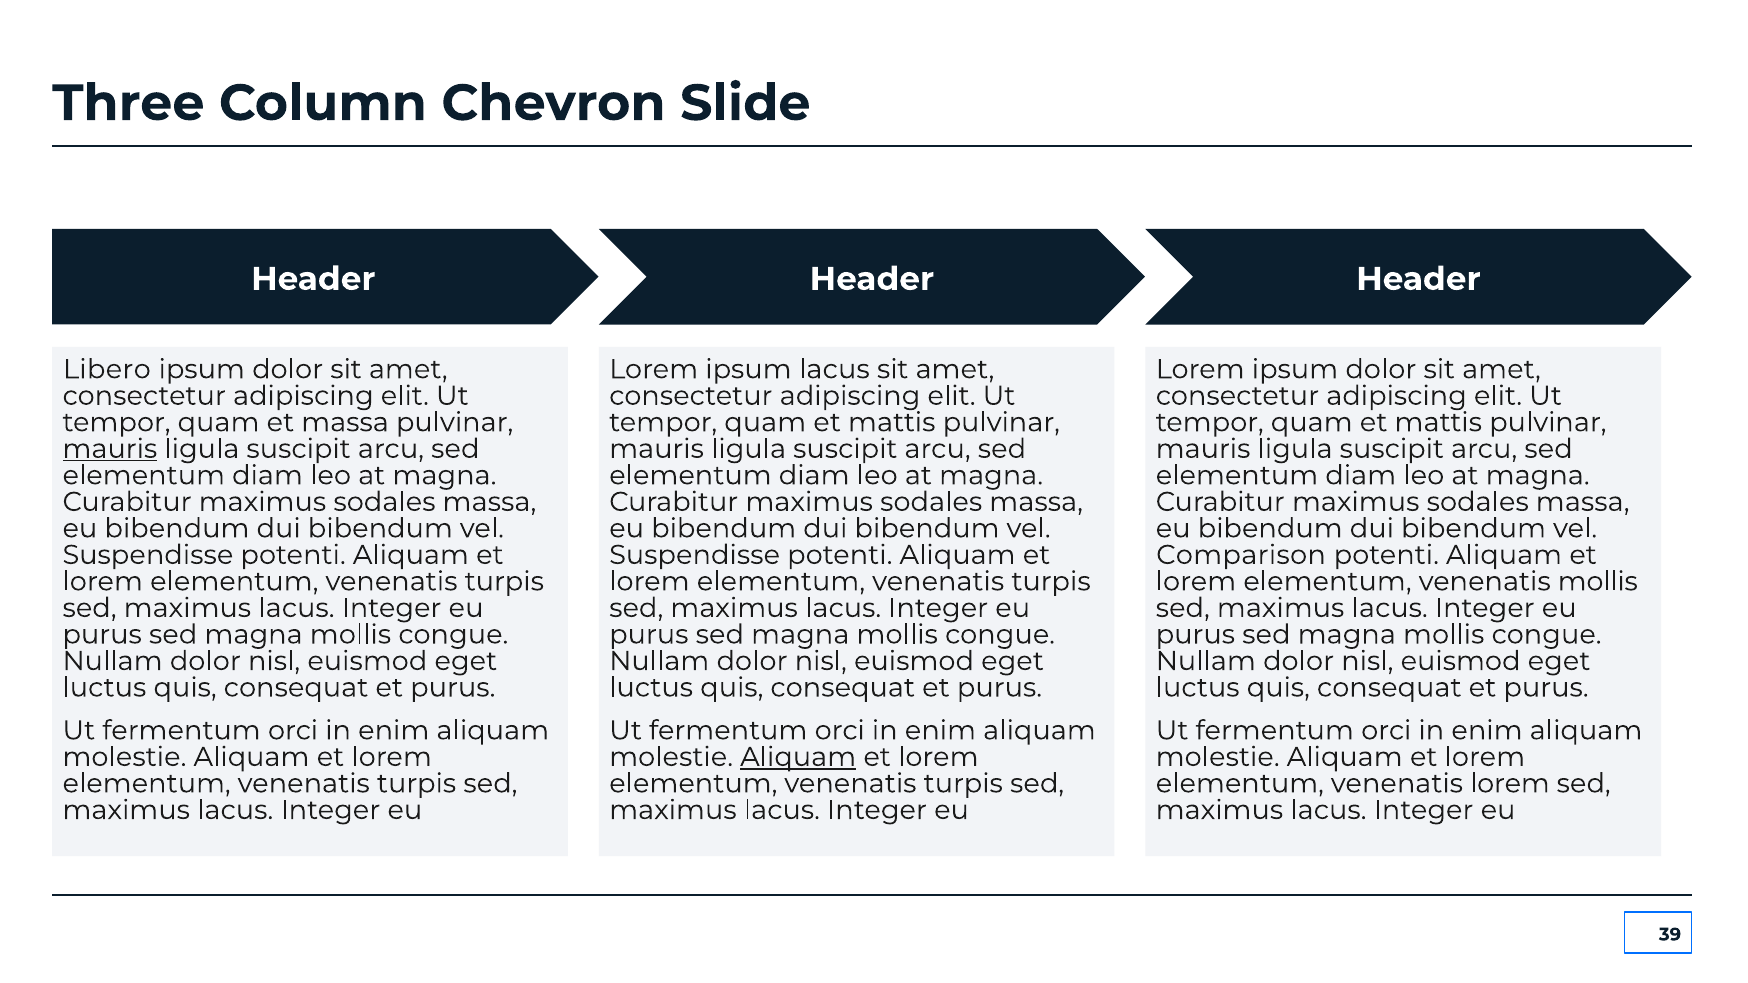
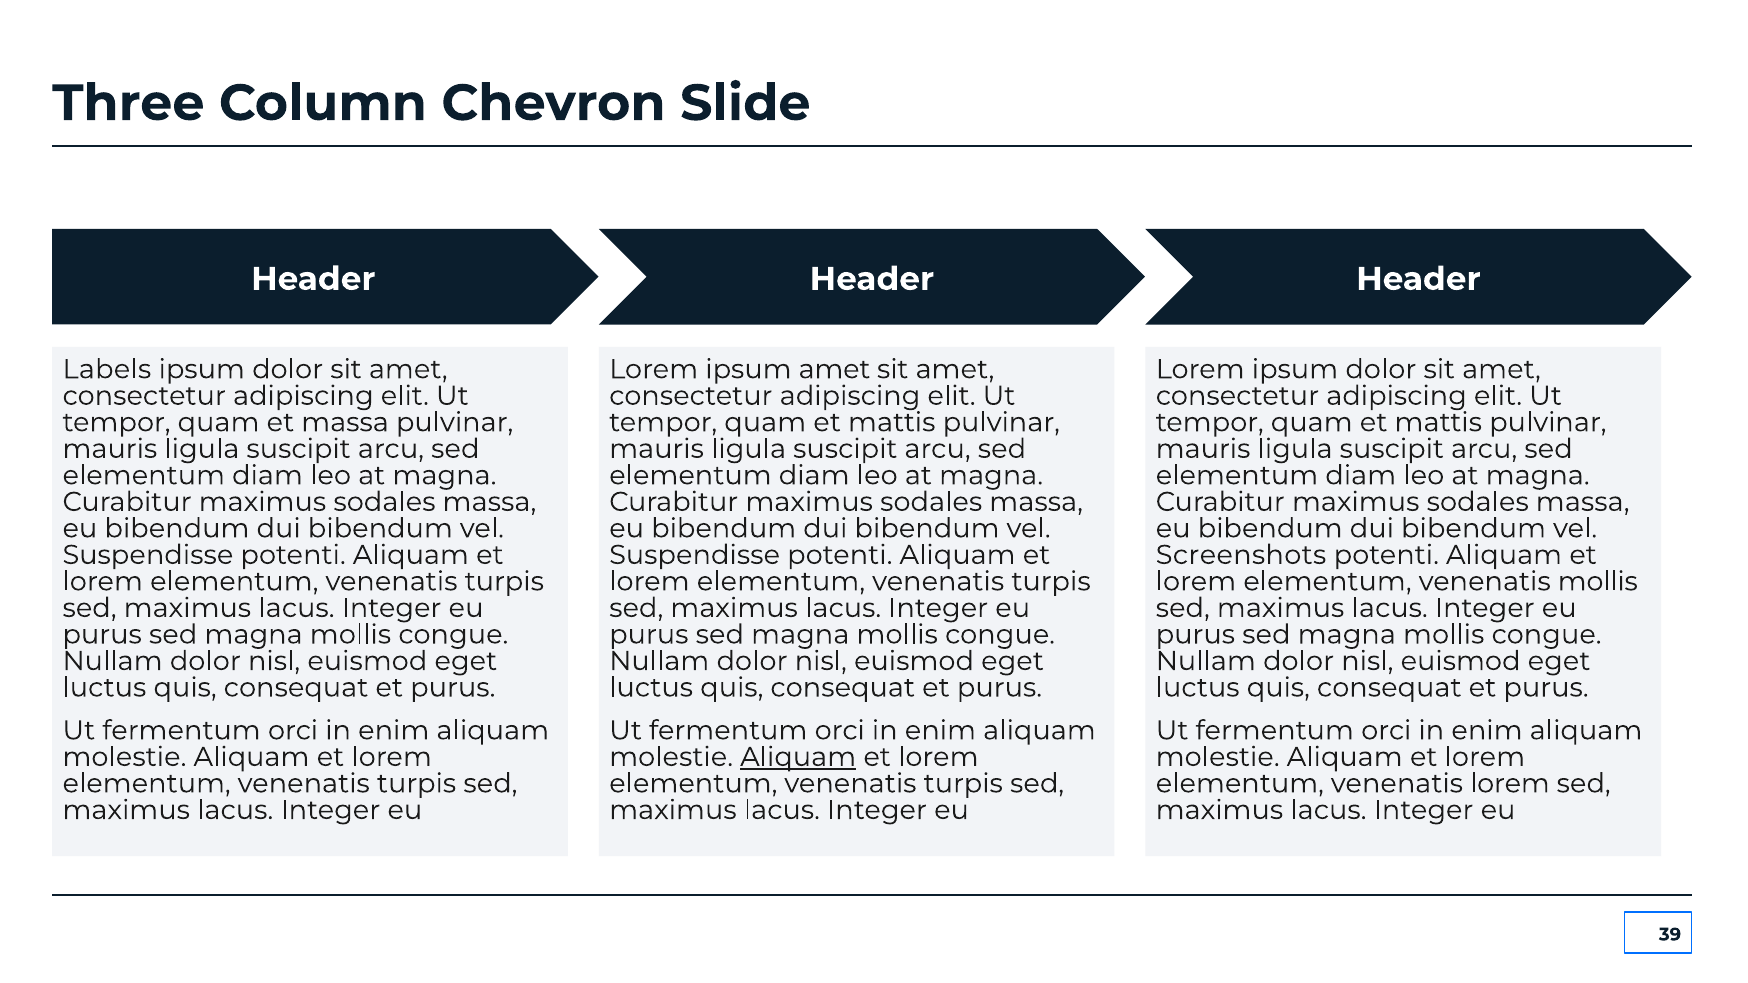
Libero: Libero -> Labels (107, 369)
ipsum lacus: lacus -> amet (834, 369)
mauris underline: present -> none (110, 449)
Comparison: Comparison -> Screenshots (1241, 555)
